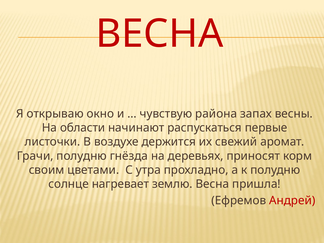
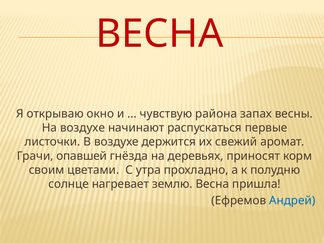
На области: области -> воздухе (82, 128)
Грачи полудню: полудню -> опавшей (82, 156)
Андрей colour: red -> blue (292, 200)
